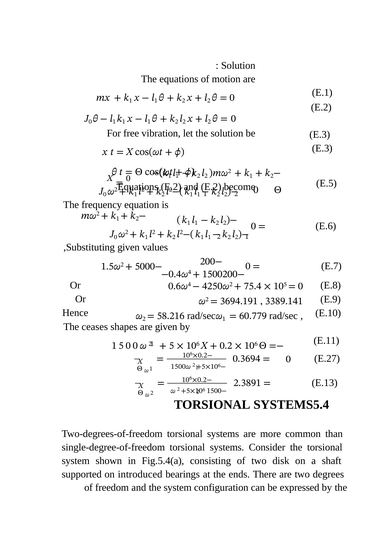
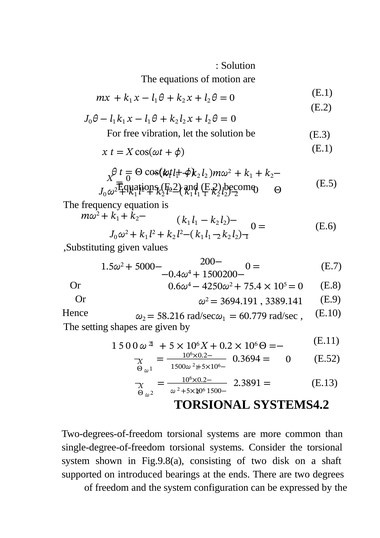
E.3: E.3 -> E.1 (322, 148)
ceases: ceases -> setting (95, 327)
E.27: E.27 -> E.52 (327, 358)
5.4: 5.4 -> 4.2 (321, 404)
Fig.5.4(a: Fig.5.4(a -> Fig.9.8(a (163, 460)
